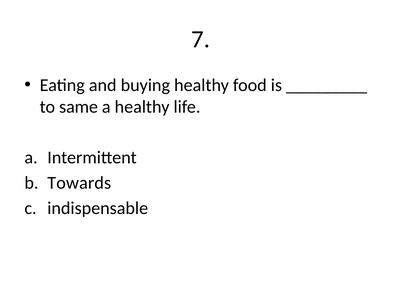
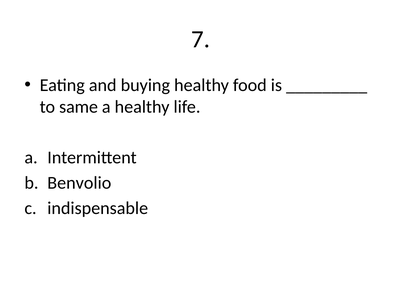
Towards: Towards -> Benvolio (79, 183)
